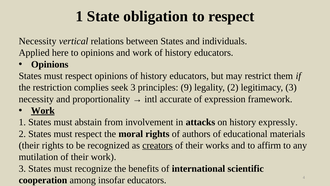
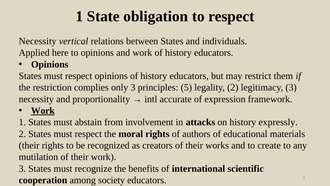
seek: seek -> only (120, 87)
9: 9 -> 5 (186, 87)
creators underline: present -> none (158, 145)
affirm: affirm -> create (269, 145)
insofar: insofar -> society (112, 180)
